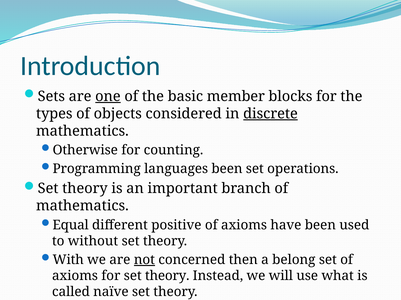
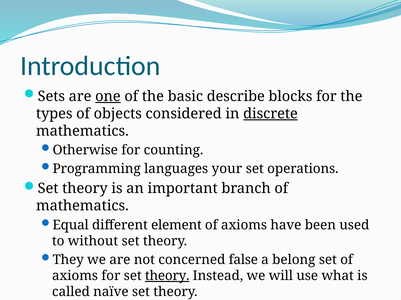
member: member -> describe (236, 97)
languages been: been -> your (227, 169)
positive: positive -> element (176, 226)
With: With -> They (68, 260)
not underline: present -> none (144, 260)
then: then -> false (243, 260)
theory underline: none -> present (167, 276)
